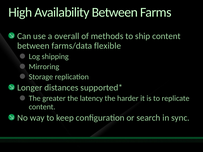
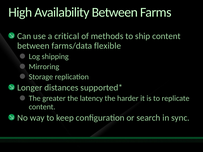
overall: overall -> critical (67, 36)
